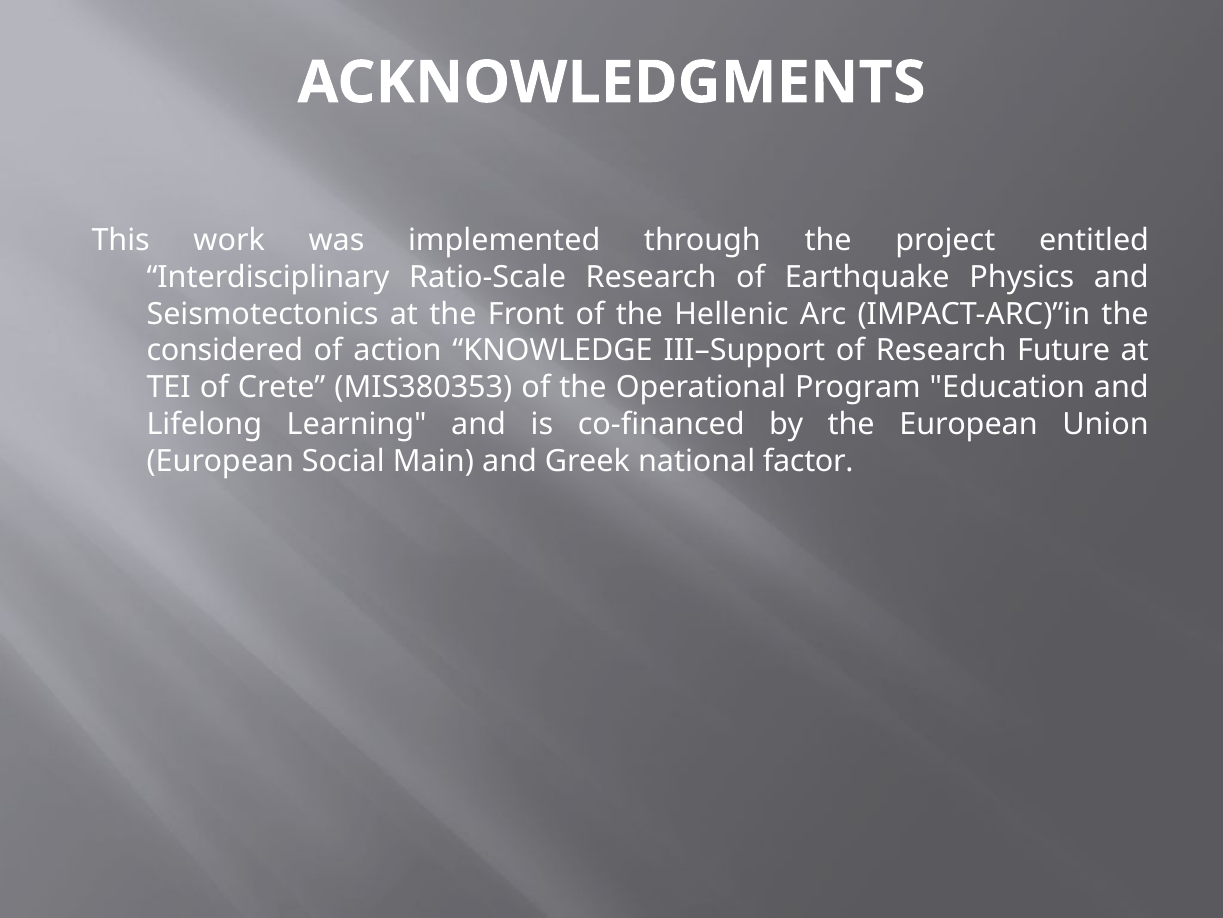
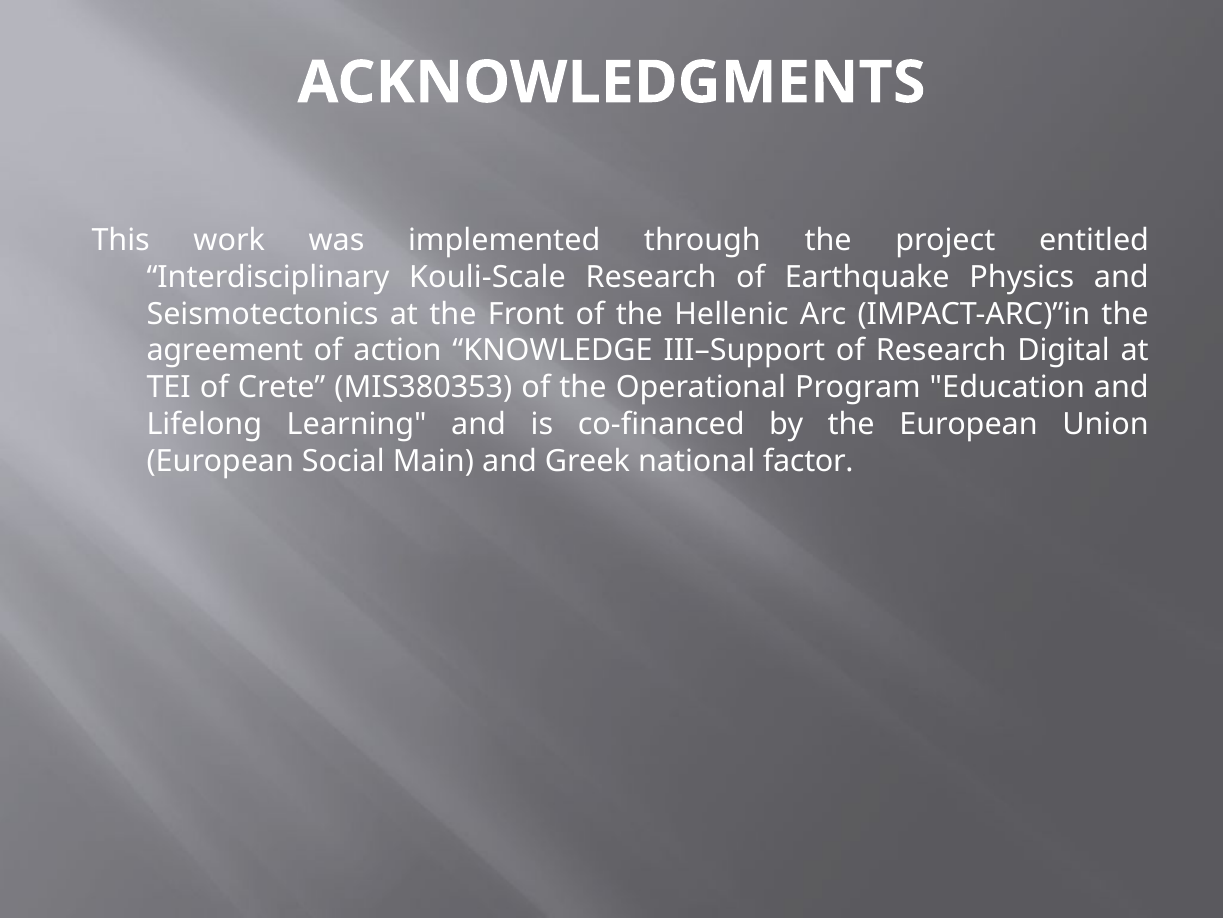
Ratio-Scale: Ratio-Scale -> Kouli-Scale (488, 277)
considered: considered -> agreement (225, 351)
Future: Future -> Digital (1064, 351)
